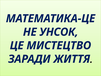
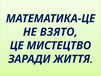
УНСОК: УНСОК -> ВЗЯТО (59, 32)
